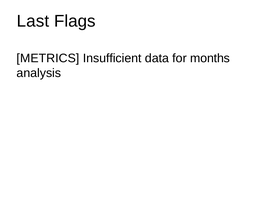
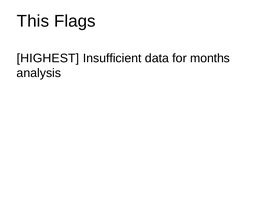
Last: Last -> This (33, 21)
METRICS: METRICS -> HIGHEST (48, 58)
